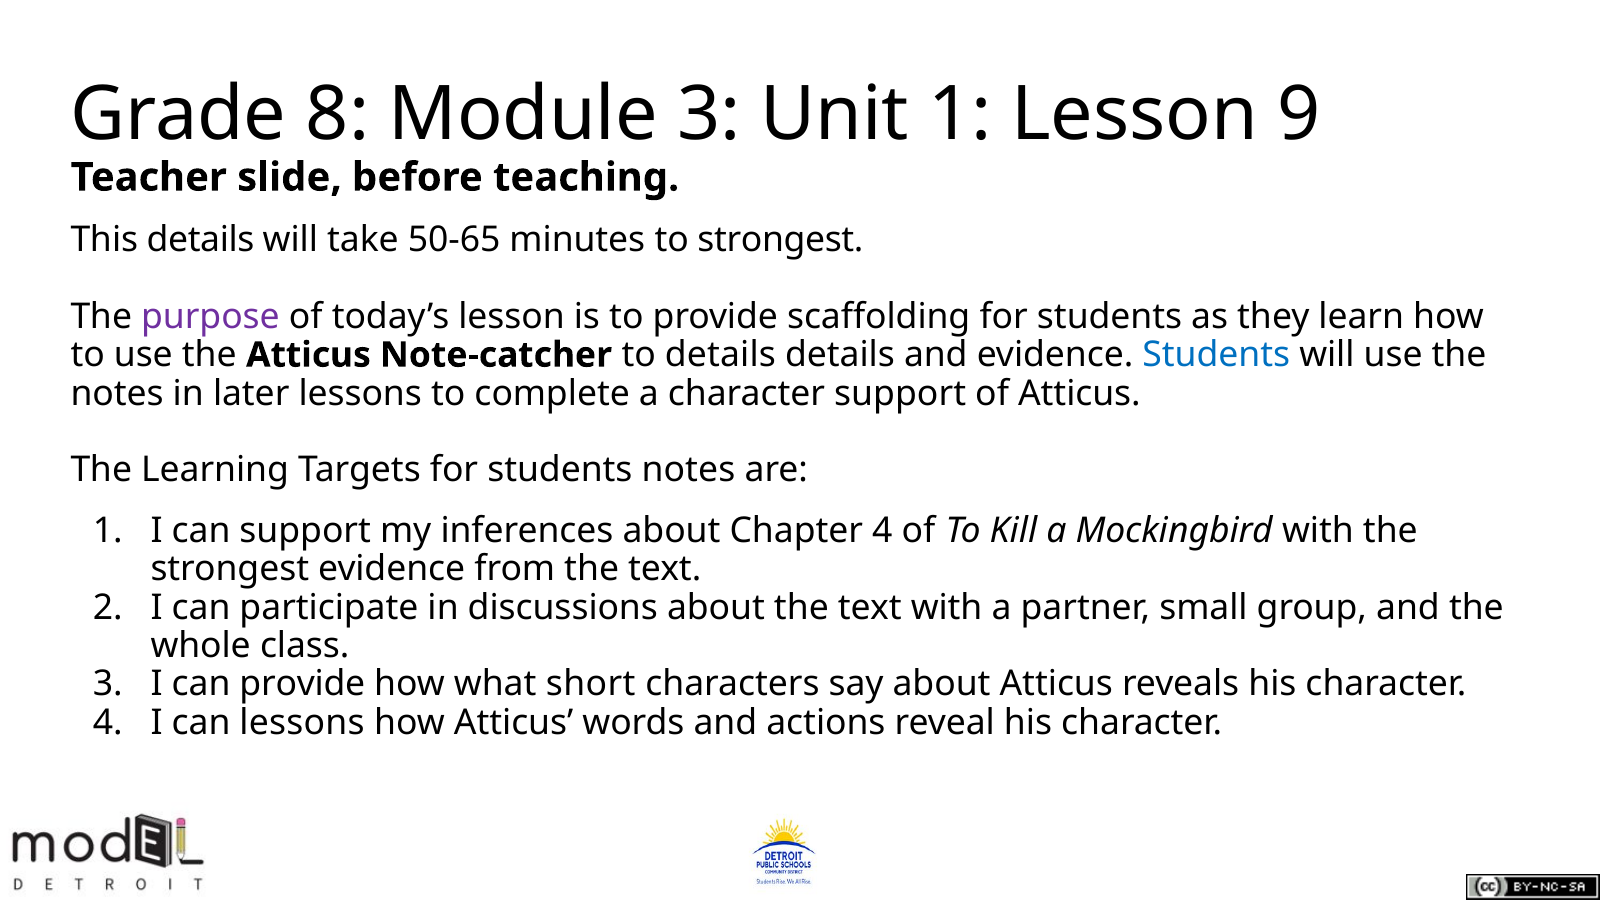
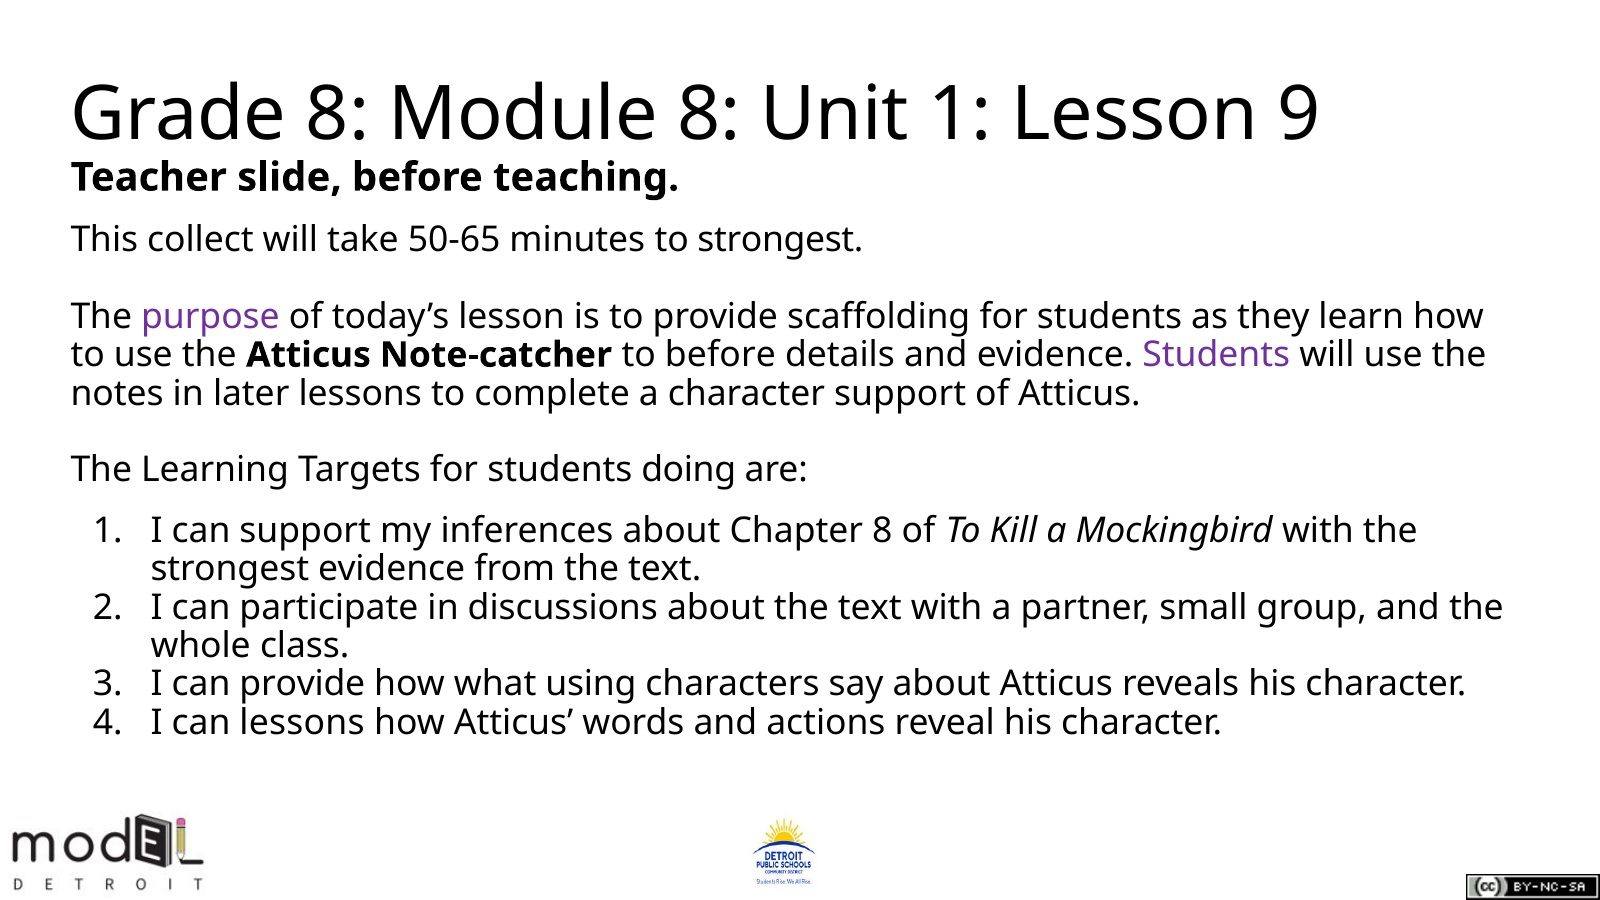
Module 3: 3 -> 8 (709, 115)
This details: details -> collect (200, 240)
to details: details -> before (720, 355)
Students colour: blue -> purple (1216, 355)
students notes: notes -> doing (689, 470)
Chapter 4: 4 -> 8 (882, 531)
short: short -> using (591, 684)
